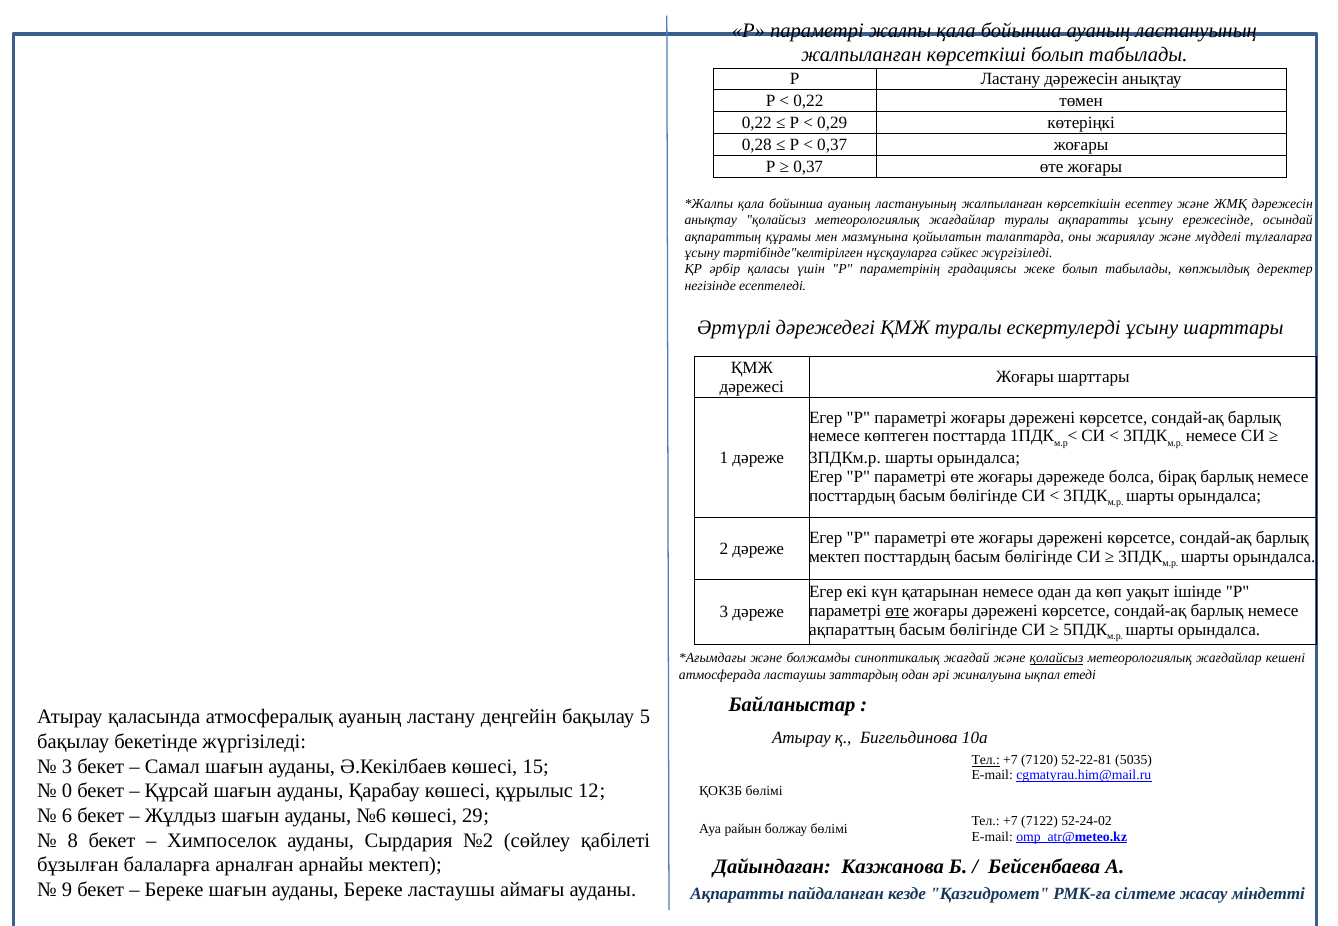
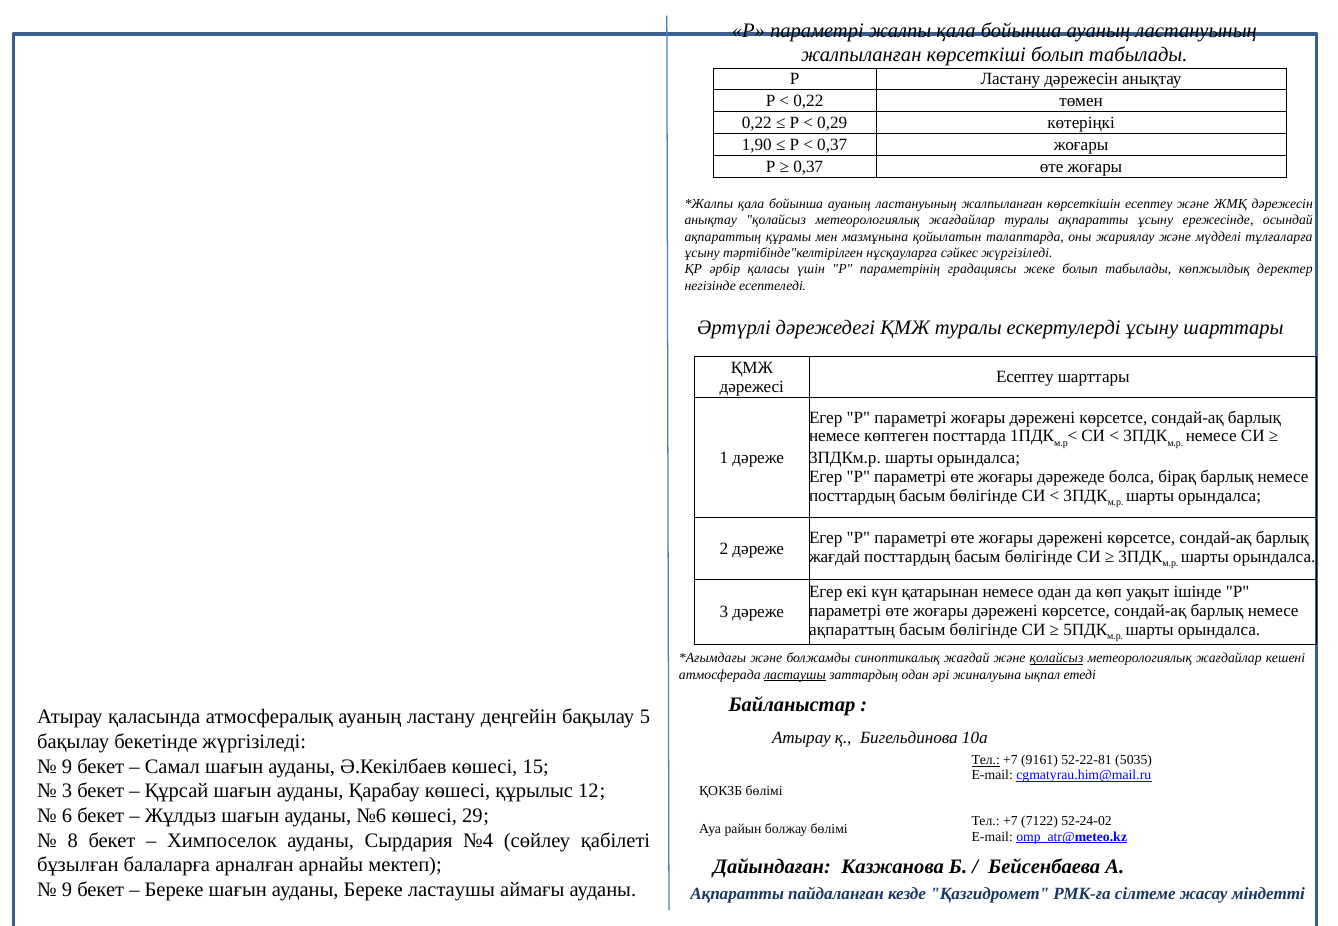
0,28: 0,28 -> 1,90 (757, 145)
Жоғары: Жоғары -> Есептеу (1025, 377)
мектеп: мектеп -> жағдай (835, 557)
өте underline: present -> none (897, 611)
ластаушы underline: none -> present (795, 675)
7120: 7120 -> 9161 (1040, 760)
3: 3 -> 9 (67, 766)
0: 0 -> 3 (67, 791)
№2: №2 -> №4 (478, 841)
